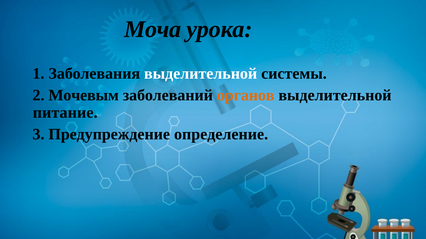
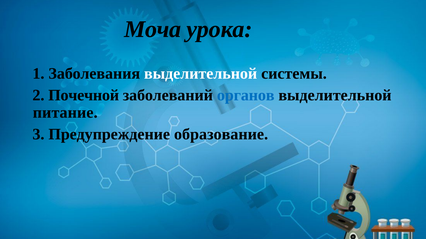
Мочевым: Мочевым -> Почечной (84, 96)
органов colour: orange -> blue (246, 96)
определение: определение -> образование (221, 135)
